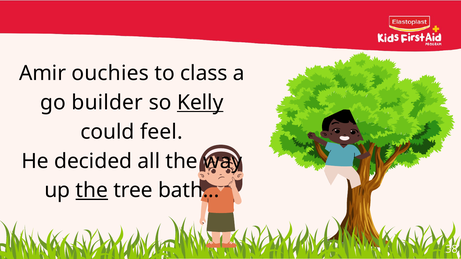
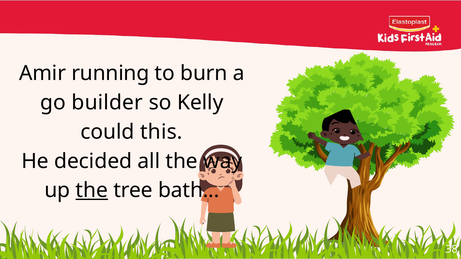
ouchies: ouchies -> running (110, 73)
class: class -> burn (204, 73)
Kelly underline: present -> none (200, 103)
feel: feel -> this (161, 132)
